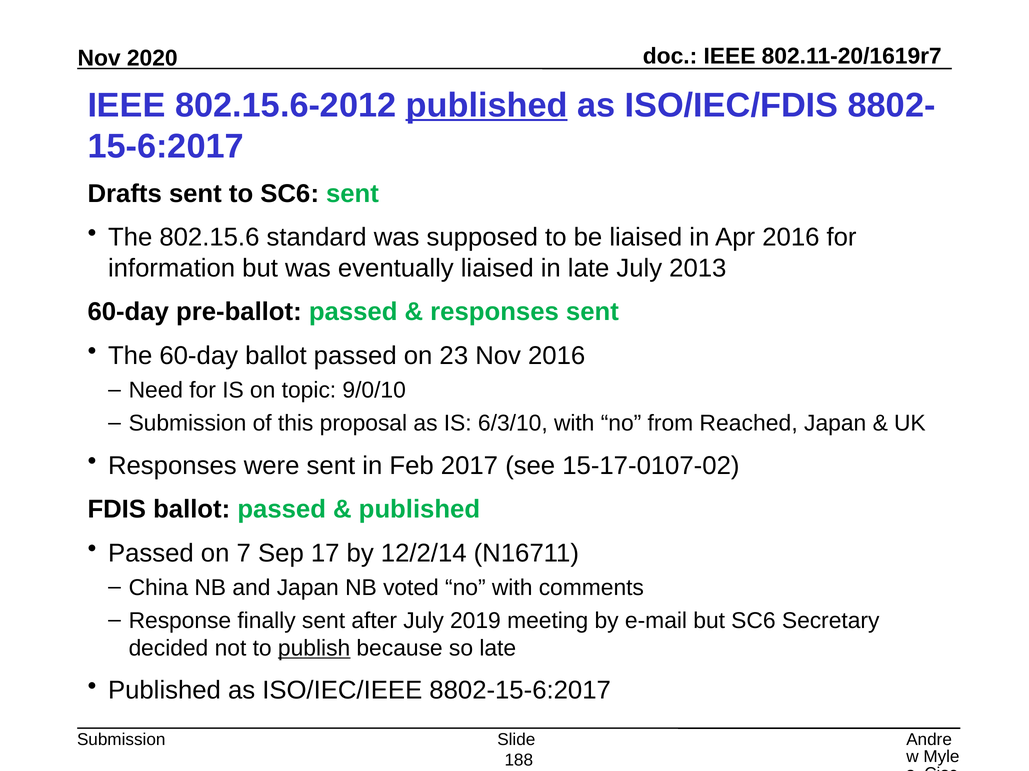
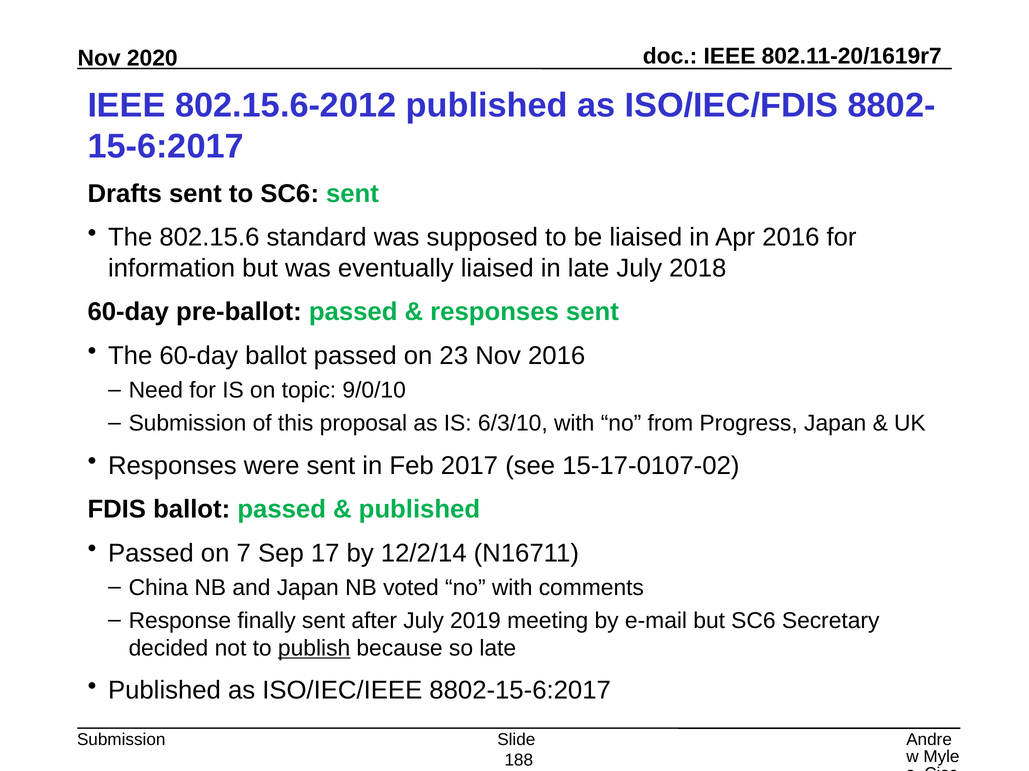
published underline: present -> none (487, 105)
2013: 2013 -> 2018 (698, 269)
Reached: Reached -> Progress (749, 424)
